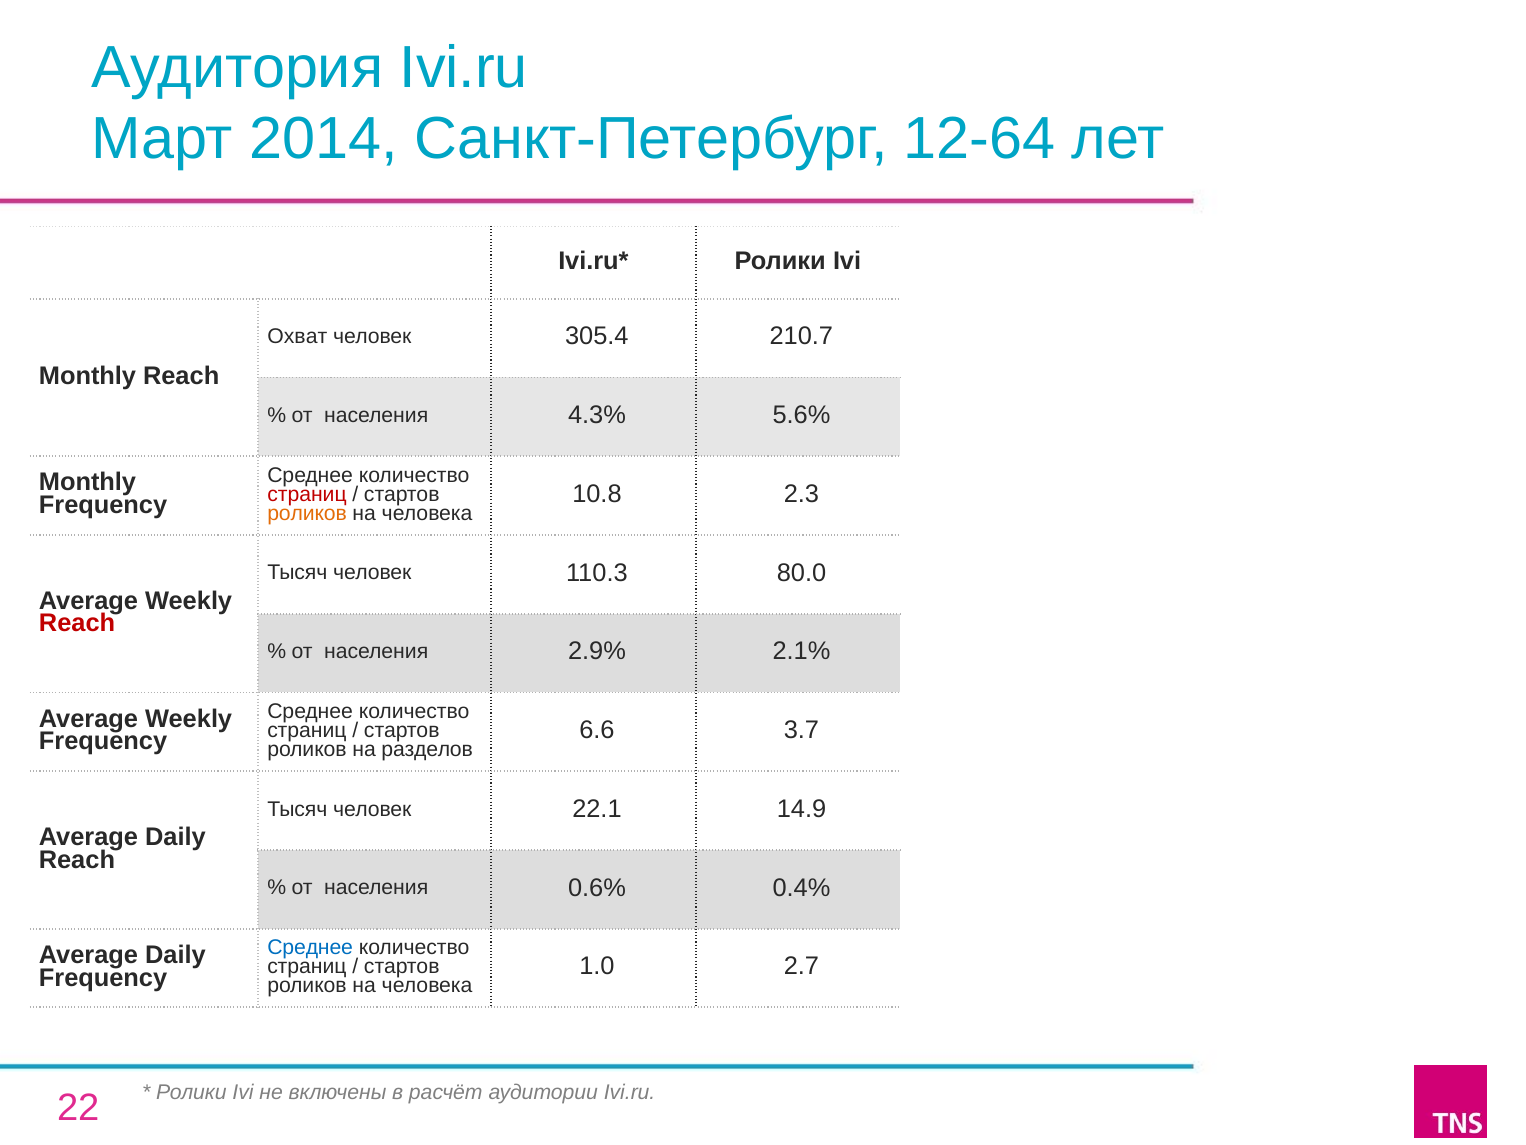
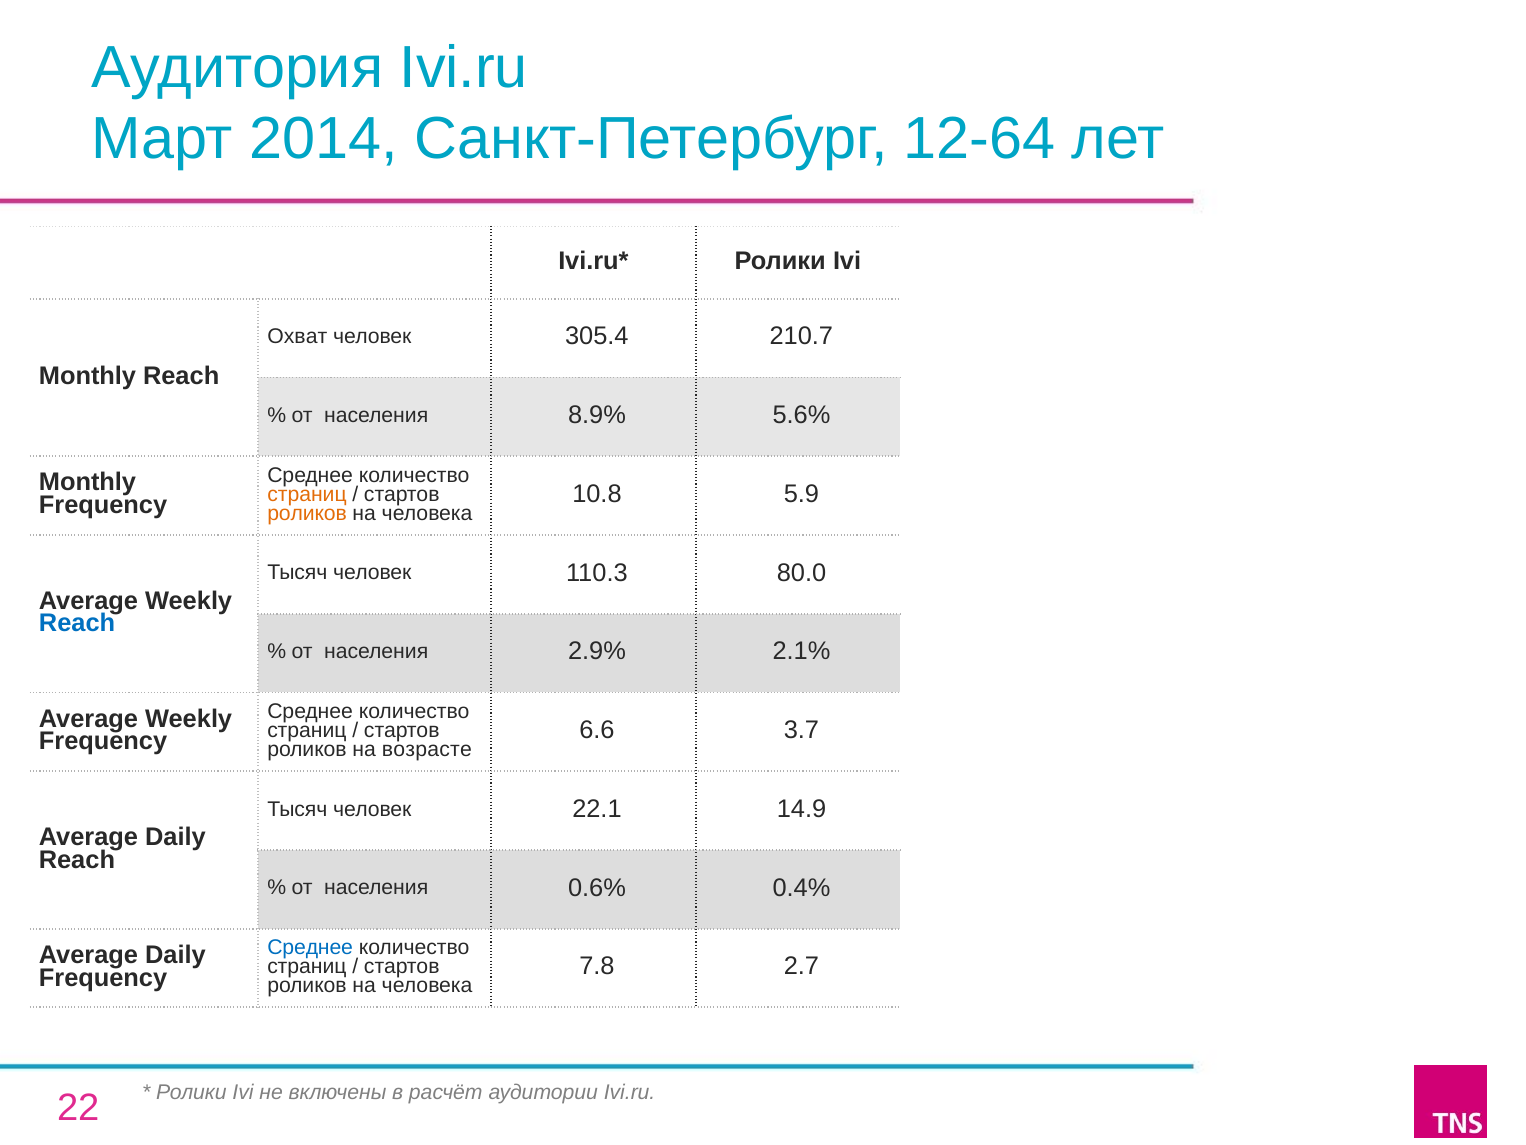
4.3%: 4.3% -> 8.9% (597, 415)
2.3: 2.3 -> 5.9 (801, 494)
страниц colour: red -> orange (307, 494)
Reach colour: red -> blue (77, 623)
разделов: разделов -> возрасте (427, 749)
1.0: 1.0 -> 7.8 (597, 966)
